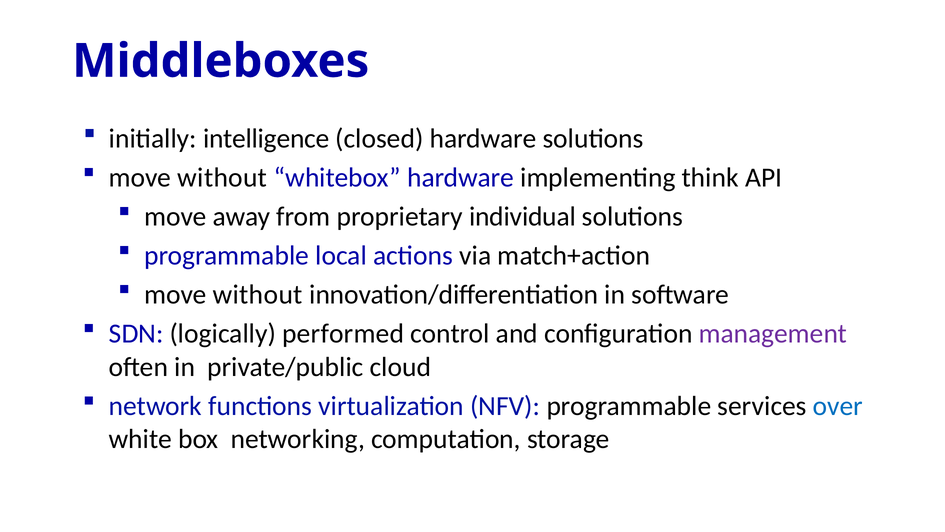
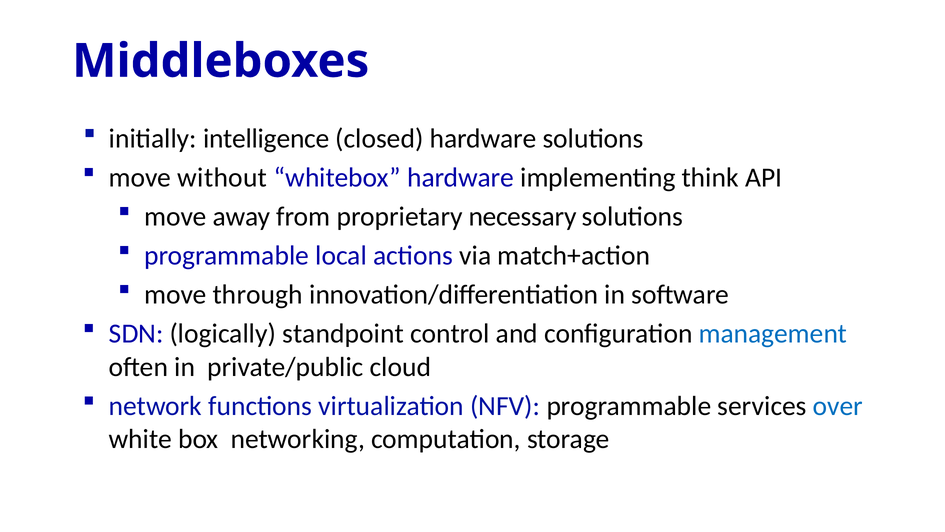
individual: individual -> necessary (523, 216)
without: without -> through (258, 294)
performed: performed -> standpoint (343, 333)
management colour: purple -> blue (773, 333)
